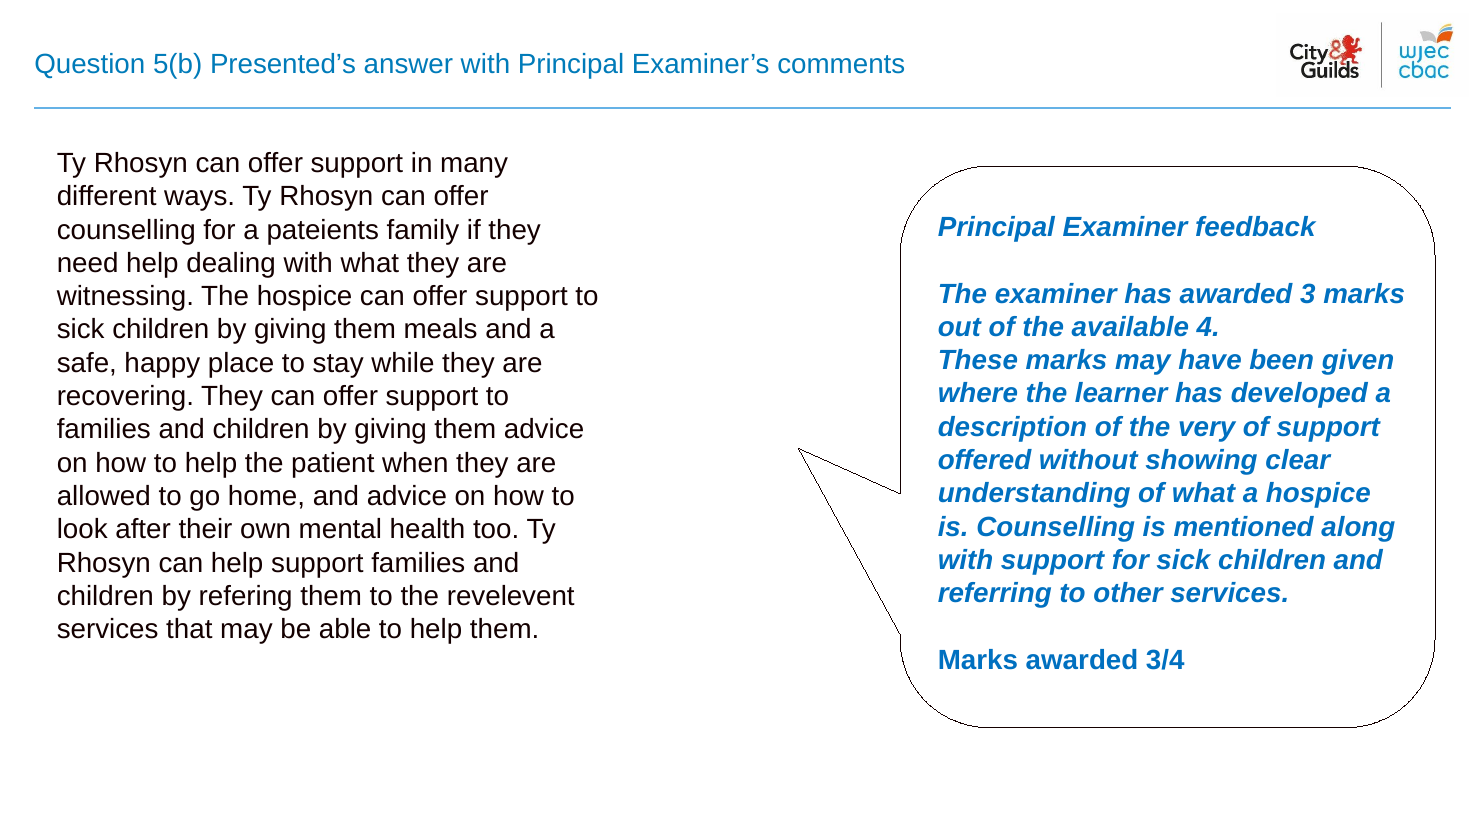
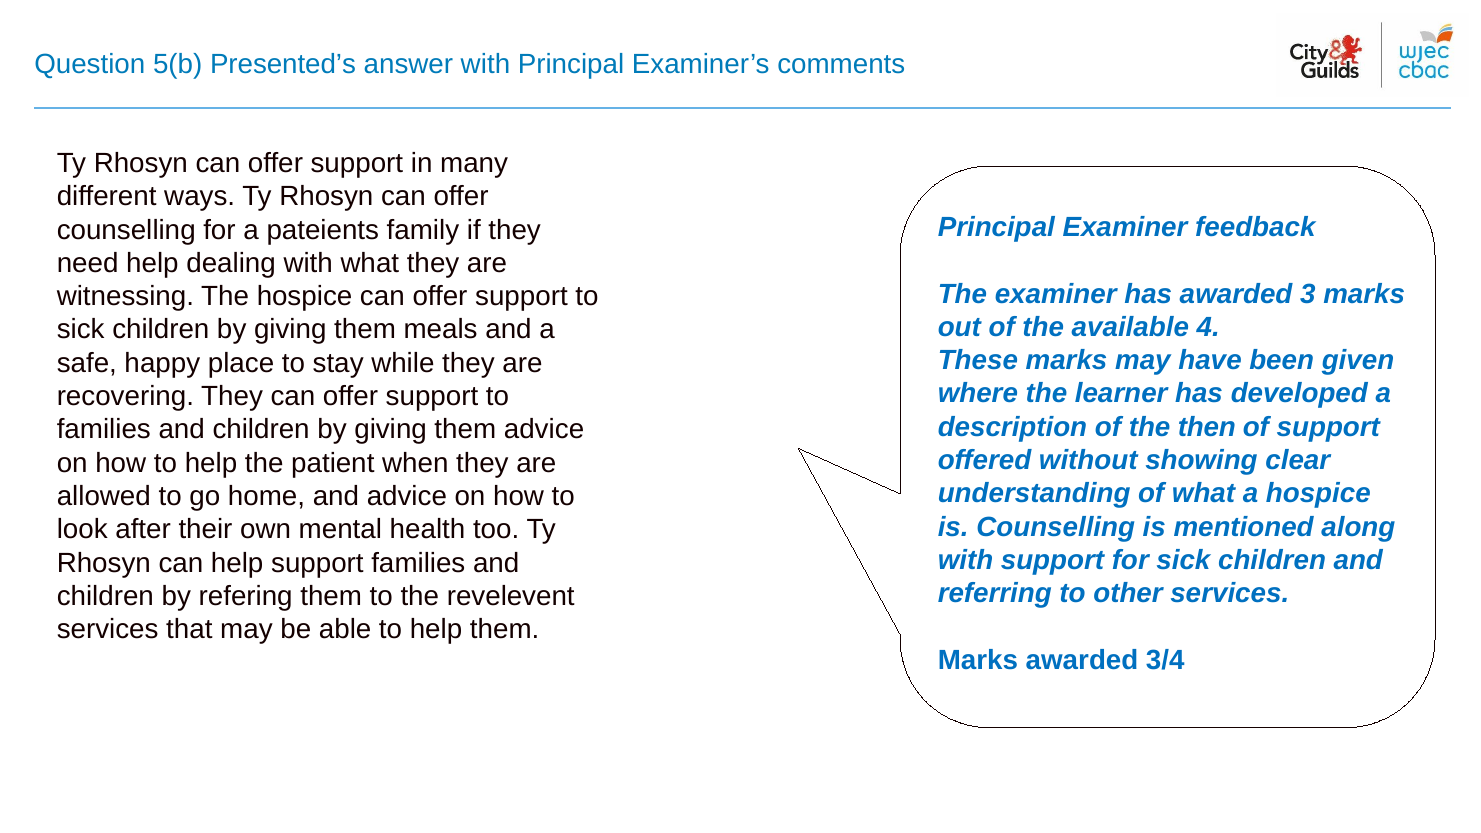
very: very -> then (1207, 427)
